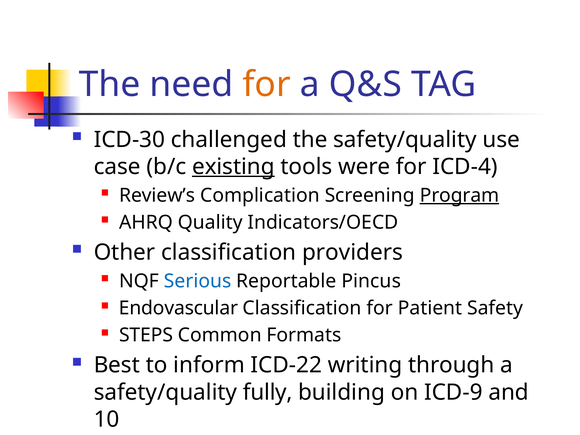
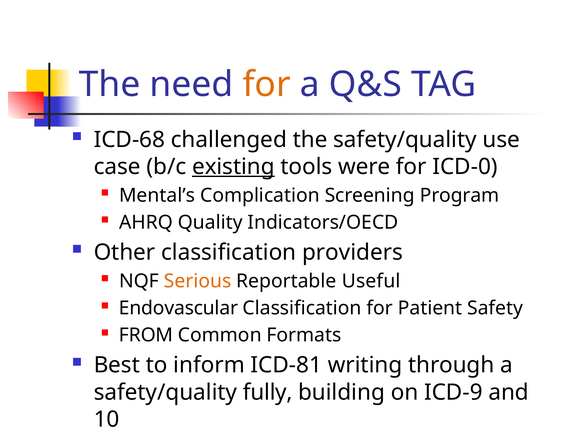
ICD-30: ICD-30 -> ICD-68 (129, 140)
ICD-4: ICD-4 -> ICD-0 (465, 167)
Review’s: Review’s -> Mental’s (157, 195)
Program underline: present -> none (460, 195)
Serious colour: blue -> orange (198, 281)
Pincus: Pincus -> Useful (371, 281)
STEPS: STEPS -> FROM (146, 335)
ICD-22: ICD-22 -> ICD-81 (286, 365)
